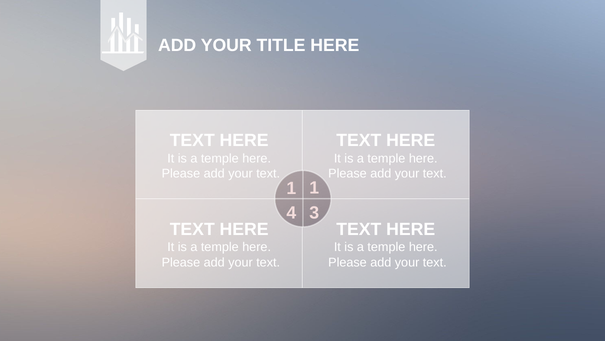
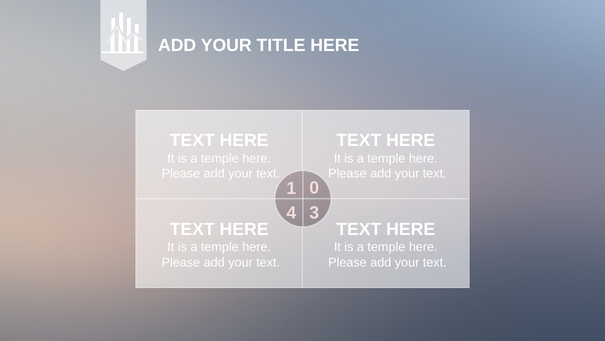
1 1: 1 -> 0 (314, 188)
